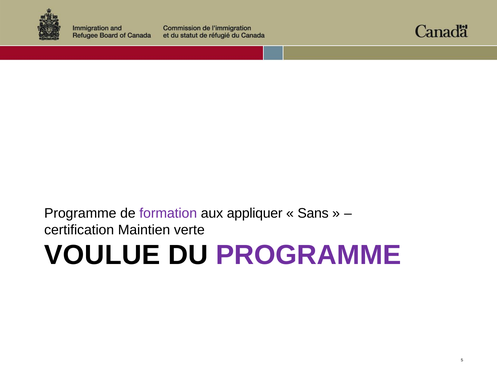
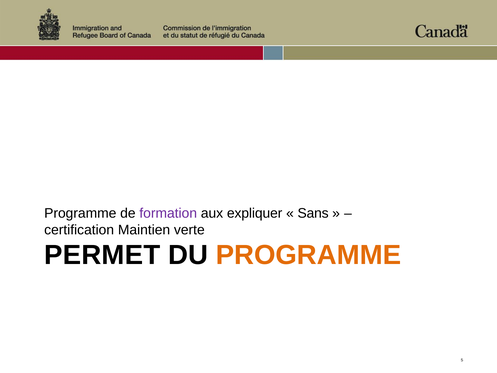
appliquer: appliquer -> expliquer (255, 213)
VOULUE: VOULUE -> PERMET (102, 255)
PROGRAMME colour: purple -> orange (308, 255)
